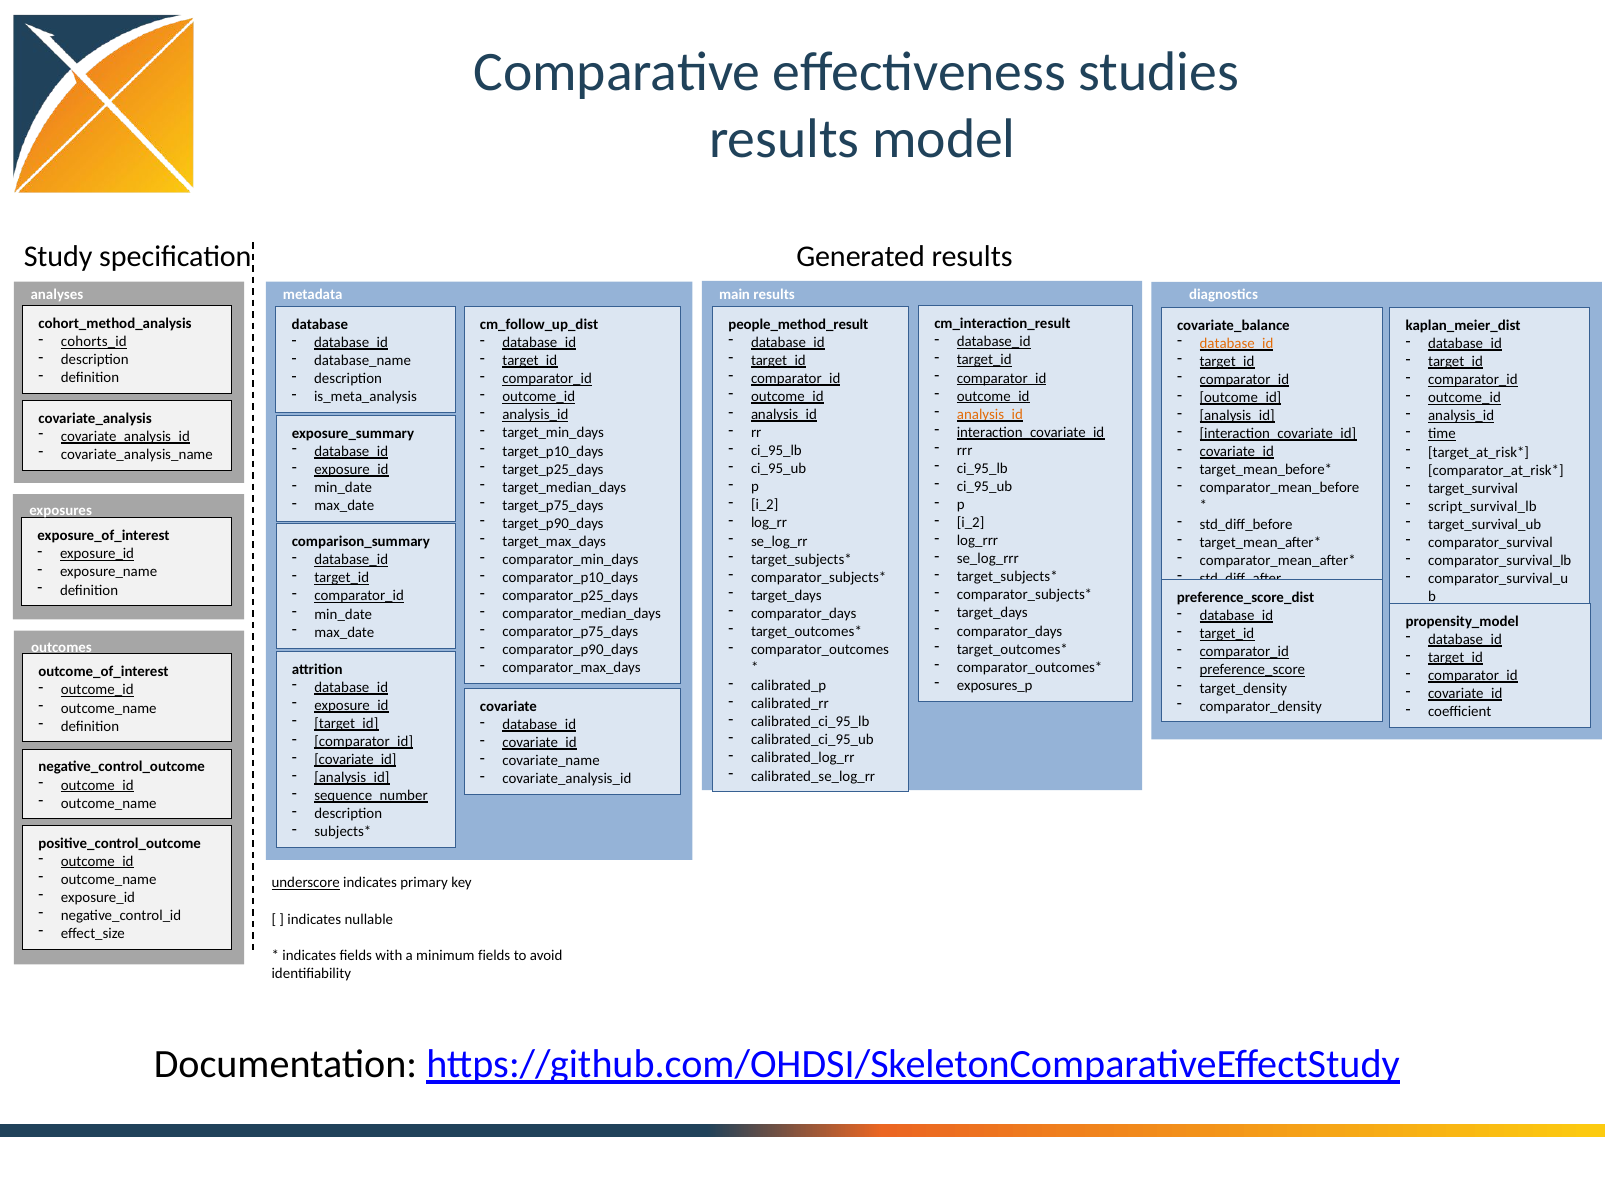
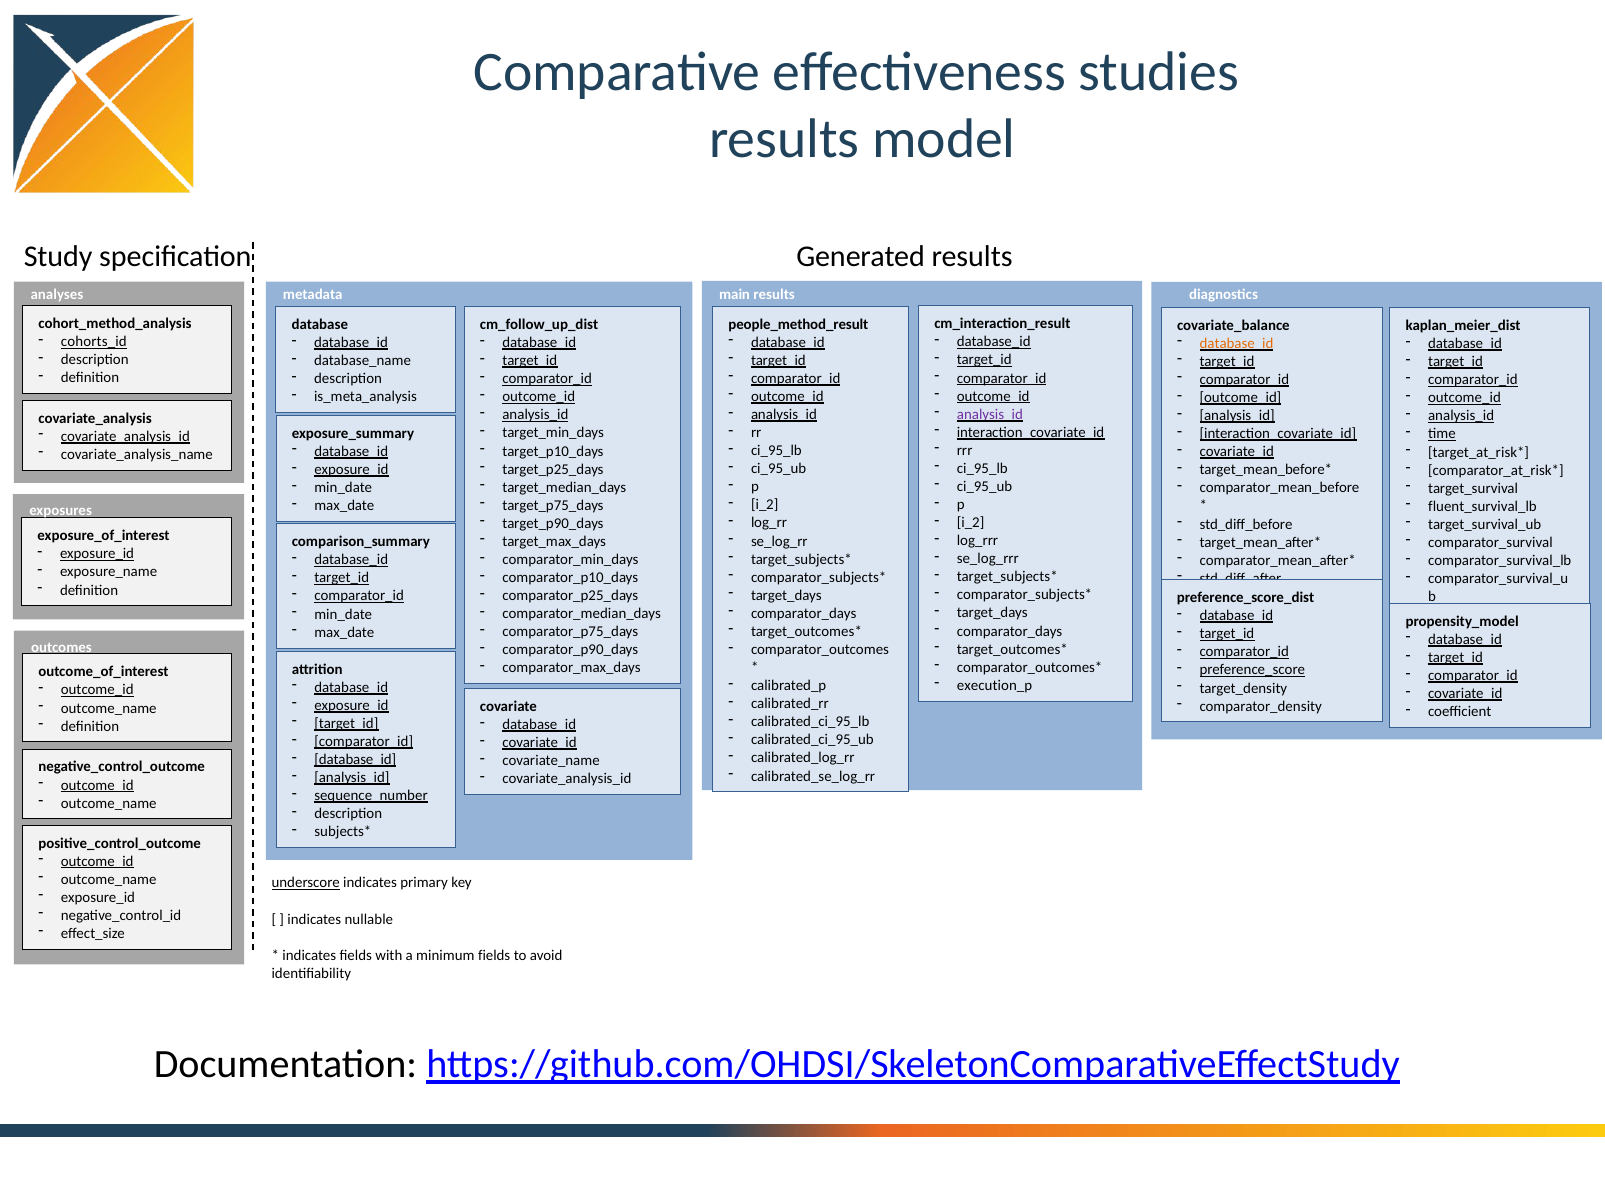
analysis_id colour: orange -> purple (990, 414)
script_survival_lb: script_survival_lb -> fluent_survival_lb (1483, 506)
exposures_p: exposures_p -> execution_p (995, 685)
covariate_id: covariate_id -> database_id (355, 759)
